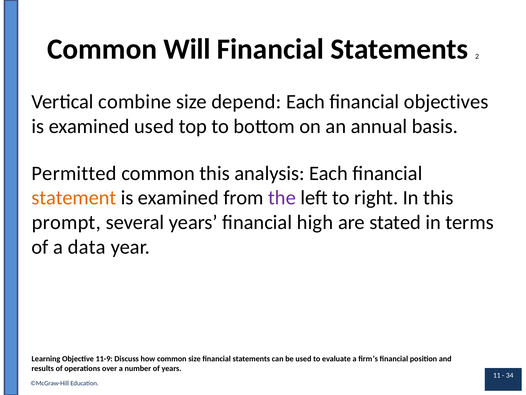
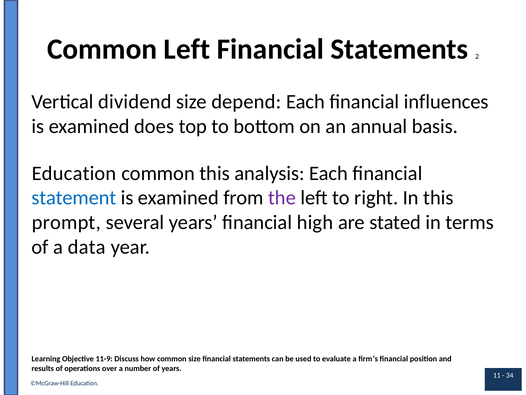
Common Will: Will -> Left (187, 49)
combine: combine -> dividend (135, 102)
objectives: objectives -> influences (446, 102)
examined used: used -> does (154, 126)
Permitted: Permitted -> Education (74, 173)
statement colour: orange -> blue (74, 198)
